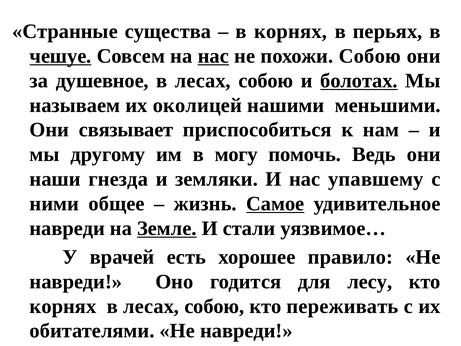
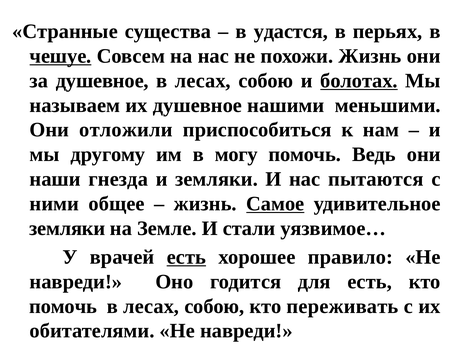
в корнях: корнях -> удастся (291, 31)
нас underline: present -> none (213, 56)
похожи Собою: Собою -> Жизнь (370, 56)
их околицей: околицей -> душевное (197, 105)
связывает: связывает -> отложили (126, 130)
упавшему: упавшему -> пытаются (376, 179)
навреди: навреди -> земляки (67, 228)
Земле underline: present -> none (167, 228)
есть underline: none -> present (186, 257)
для лесу: лесу -> есть (370, 281)
корнях: корнях -> помочь (63, 306)
